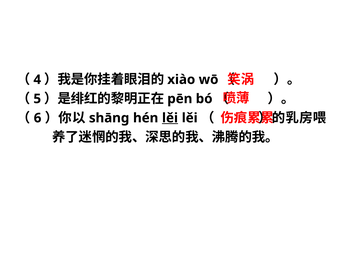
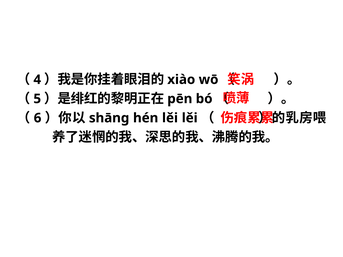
lěi underline: present -> none (170, 118)
